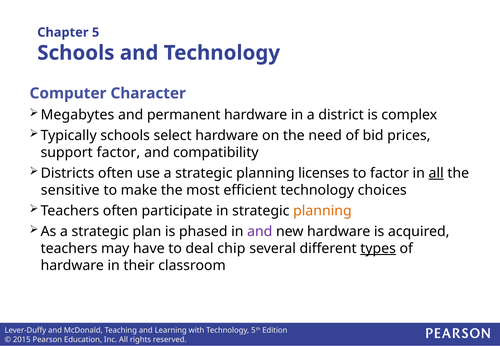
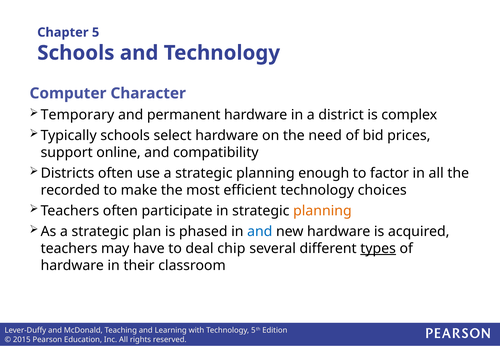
Megabytes: Megabytes -> Temporary (77, 115)
support factor: factor -> online (119, 152)
licenses: licenses -> enough (324, 173)
all underline: present -> none (436, 173)
sensitive: sensitive -> recorded (70, 190)
and colour: purple -> blue (260, 232)
